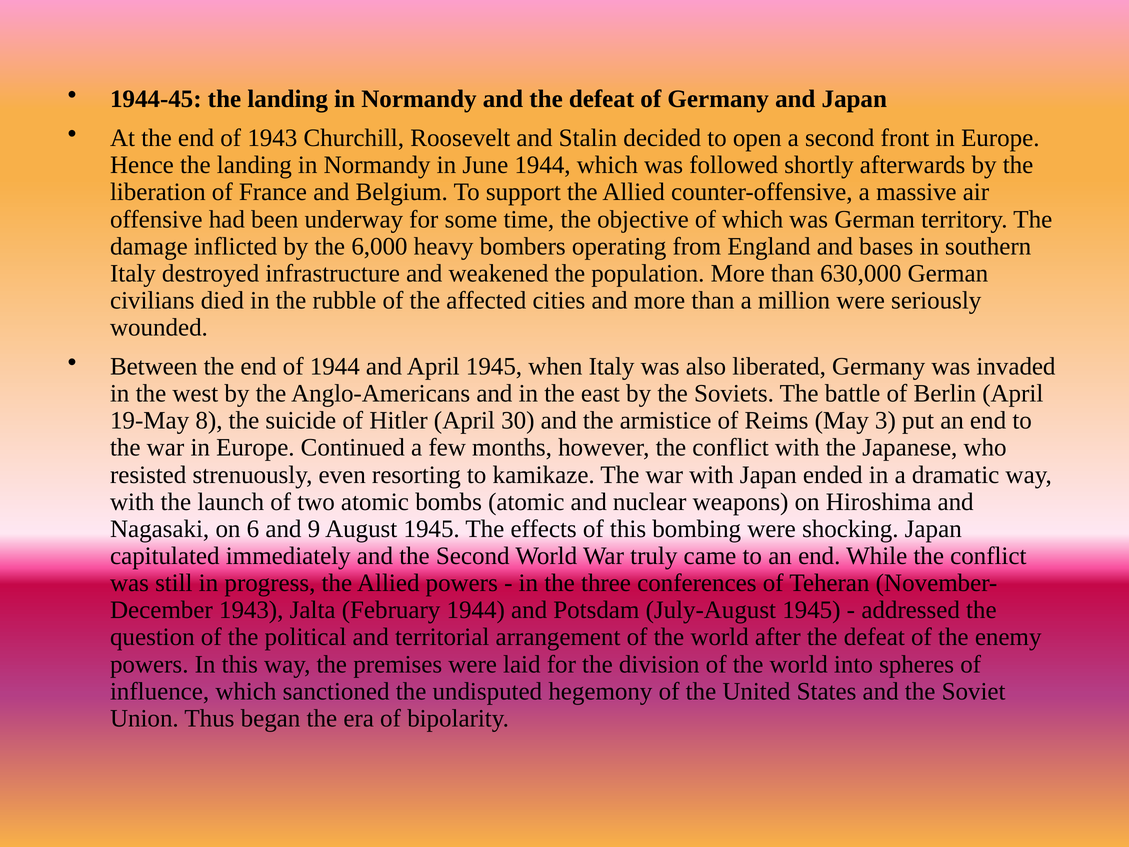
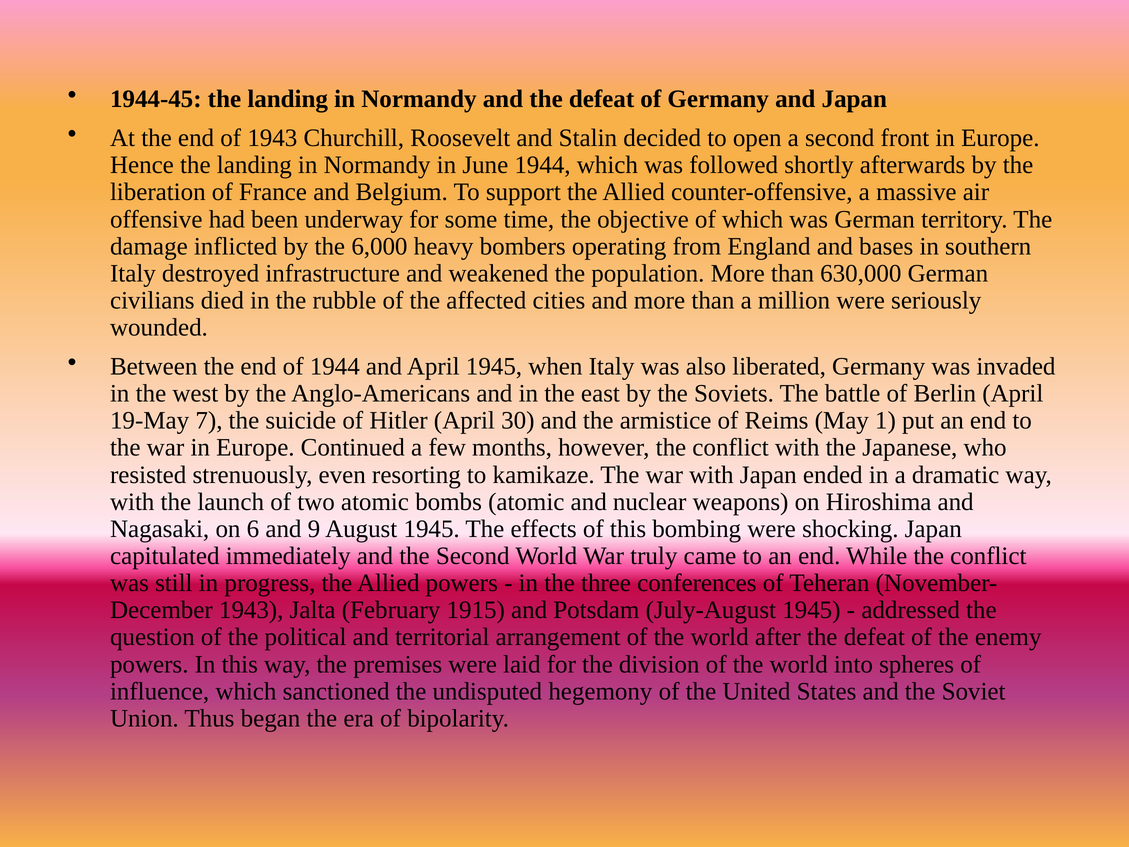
8: 8 -> 7 (209, 420)
3: 3 -> 1 (885, 420)
February 1944: 1944 -> 1915 (476, 610)
